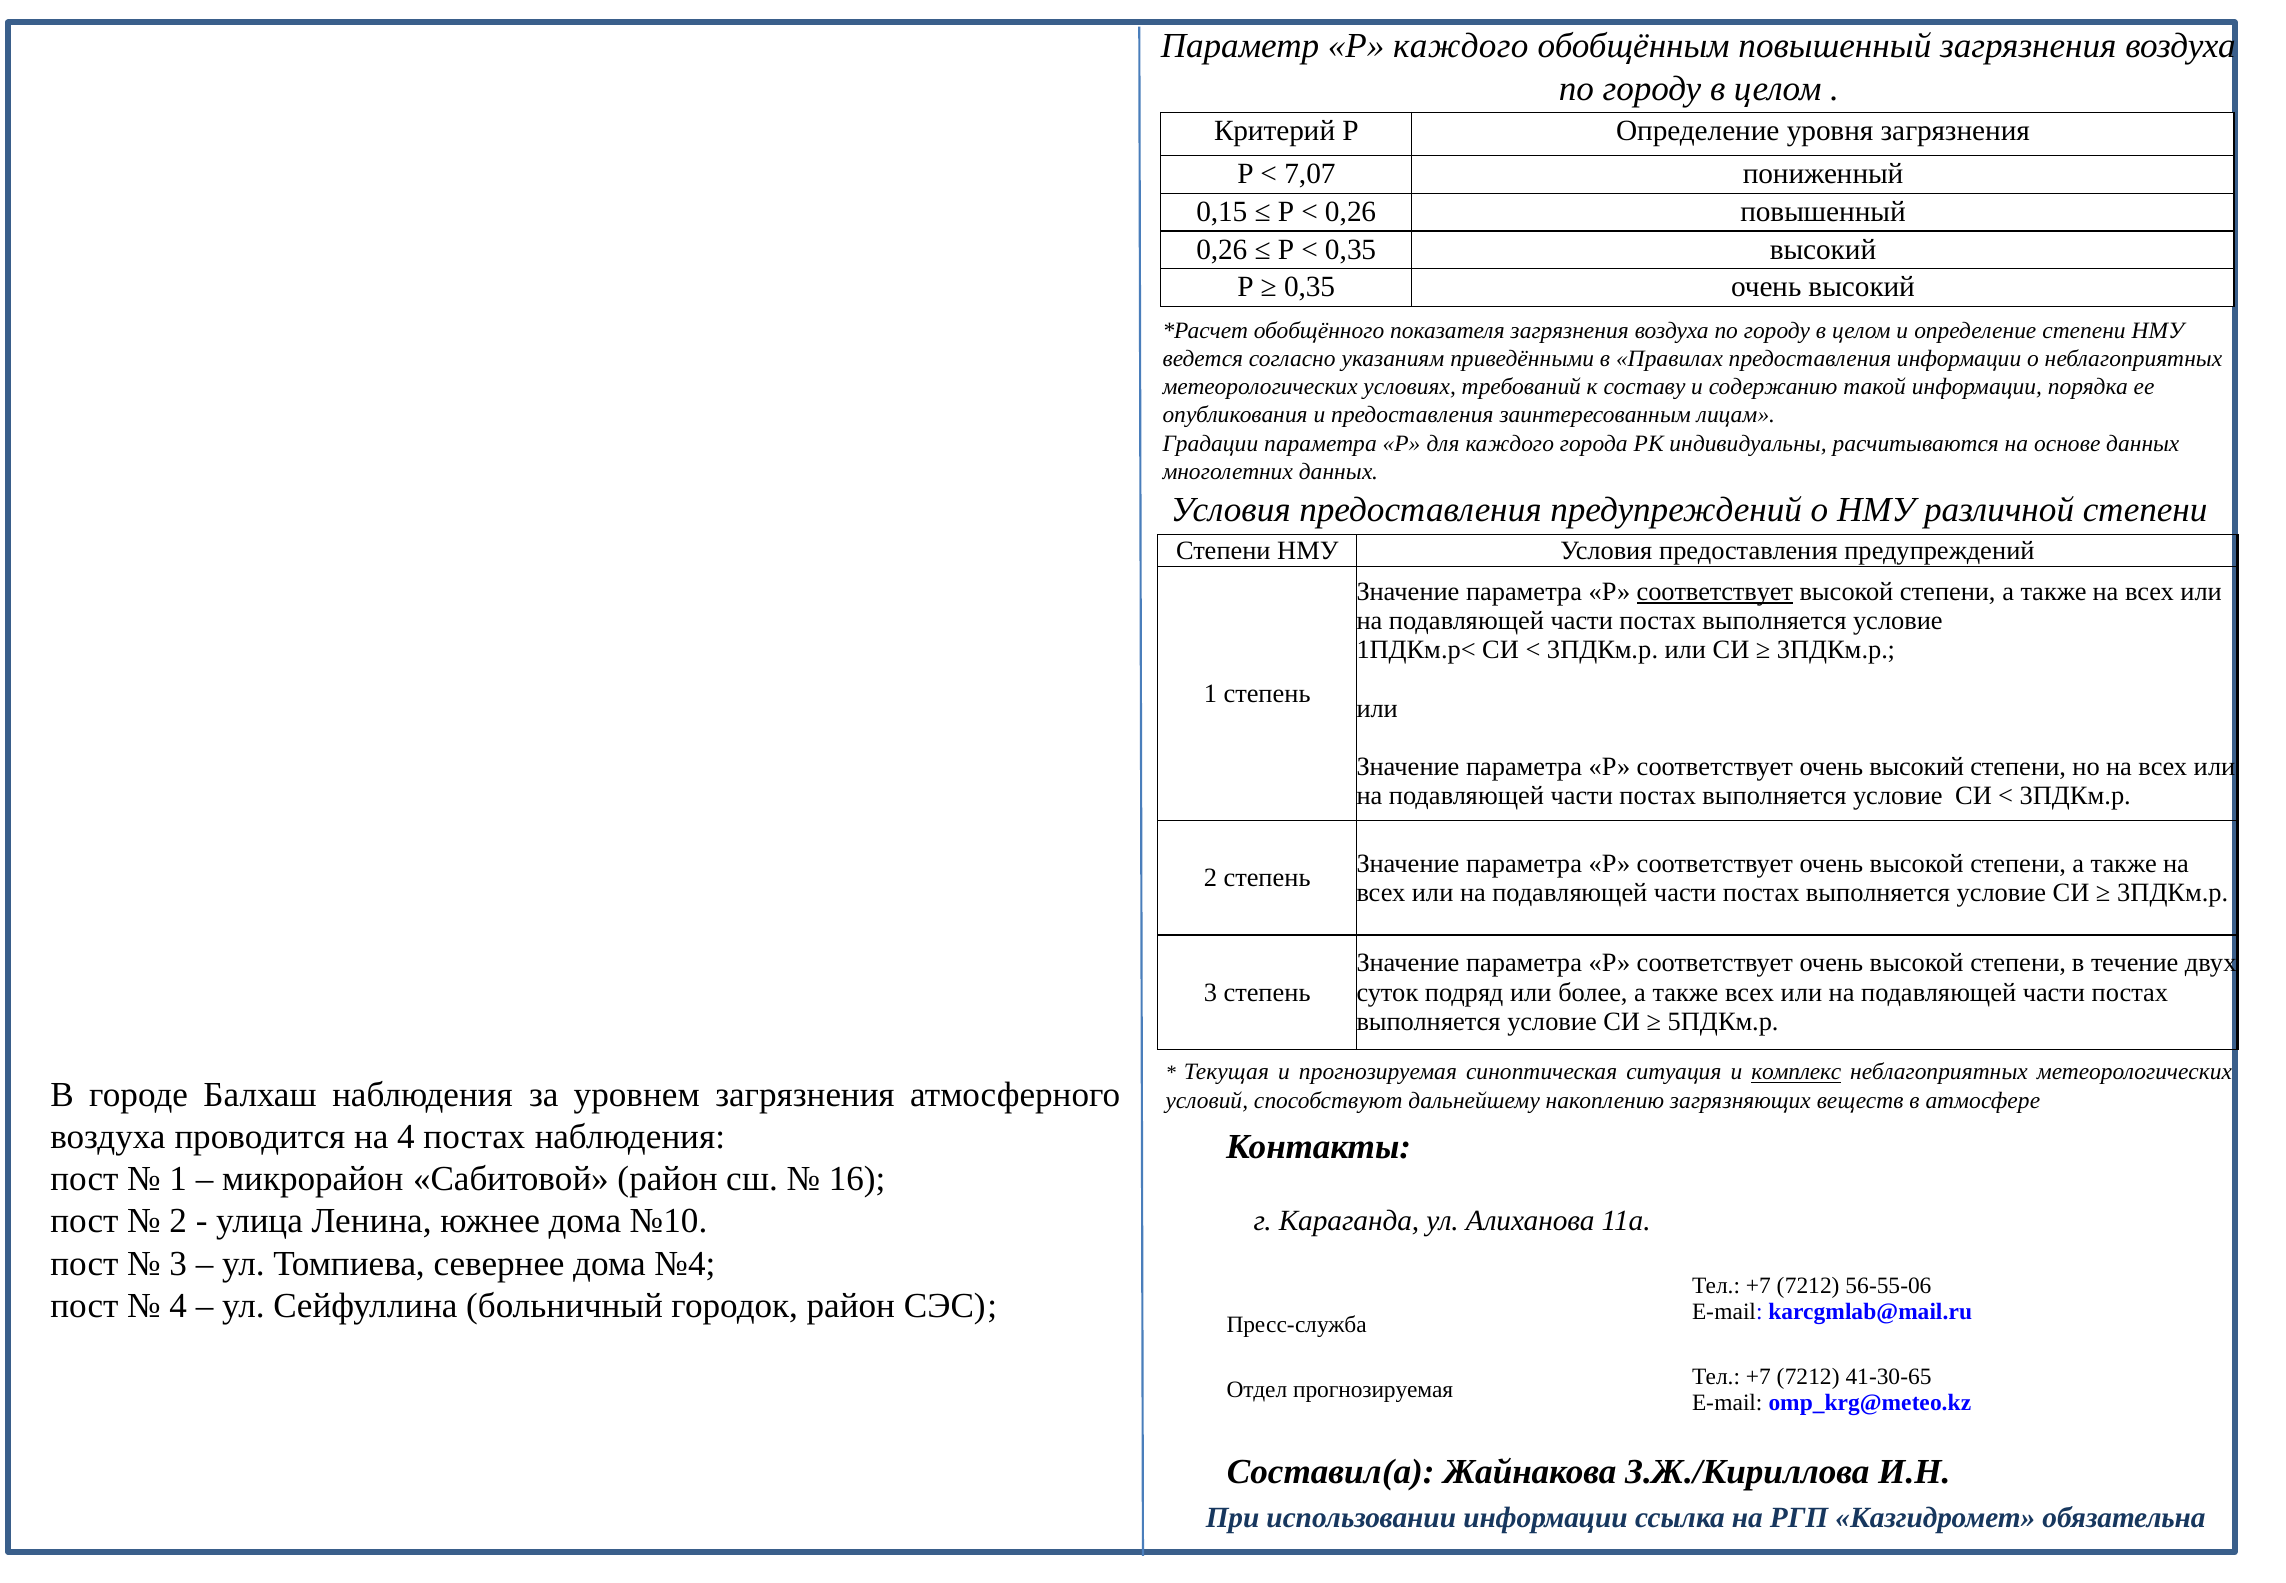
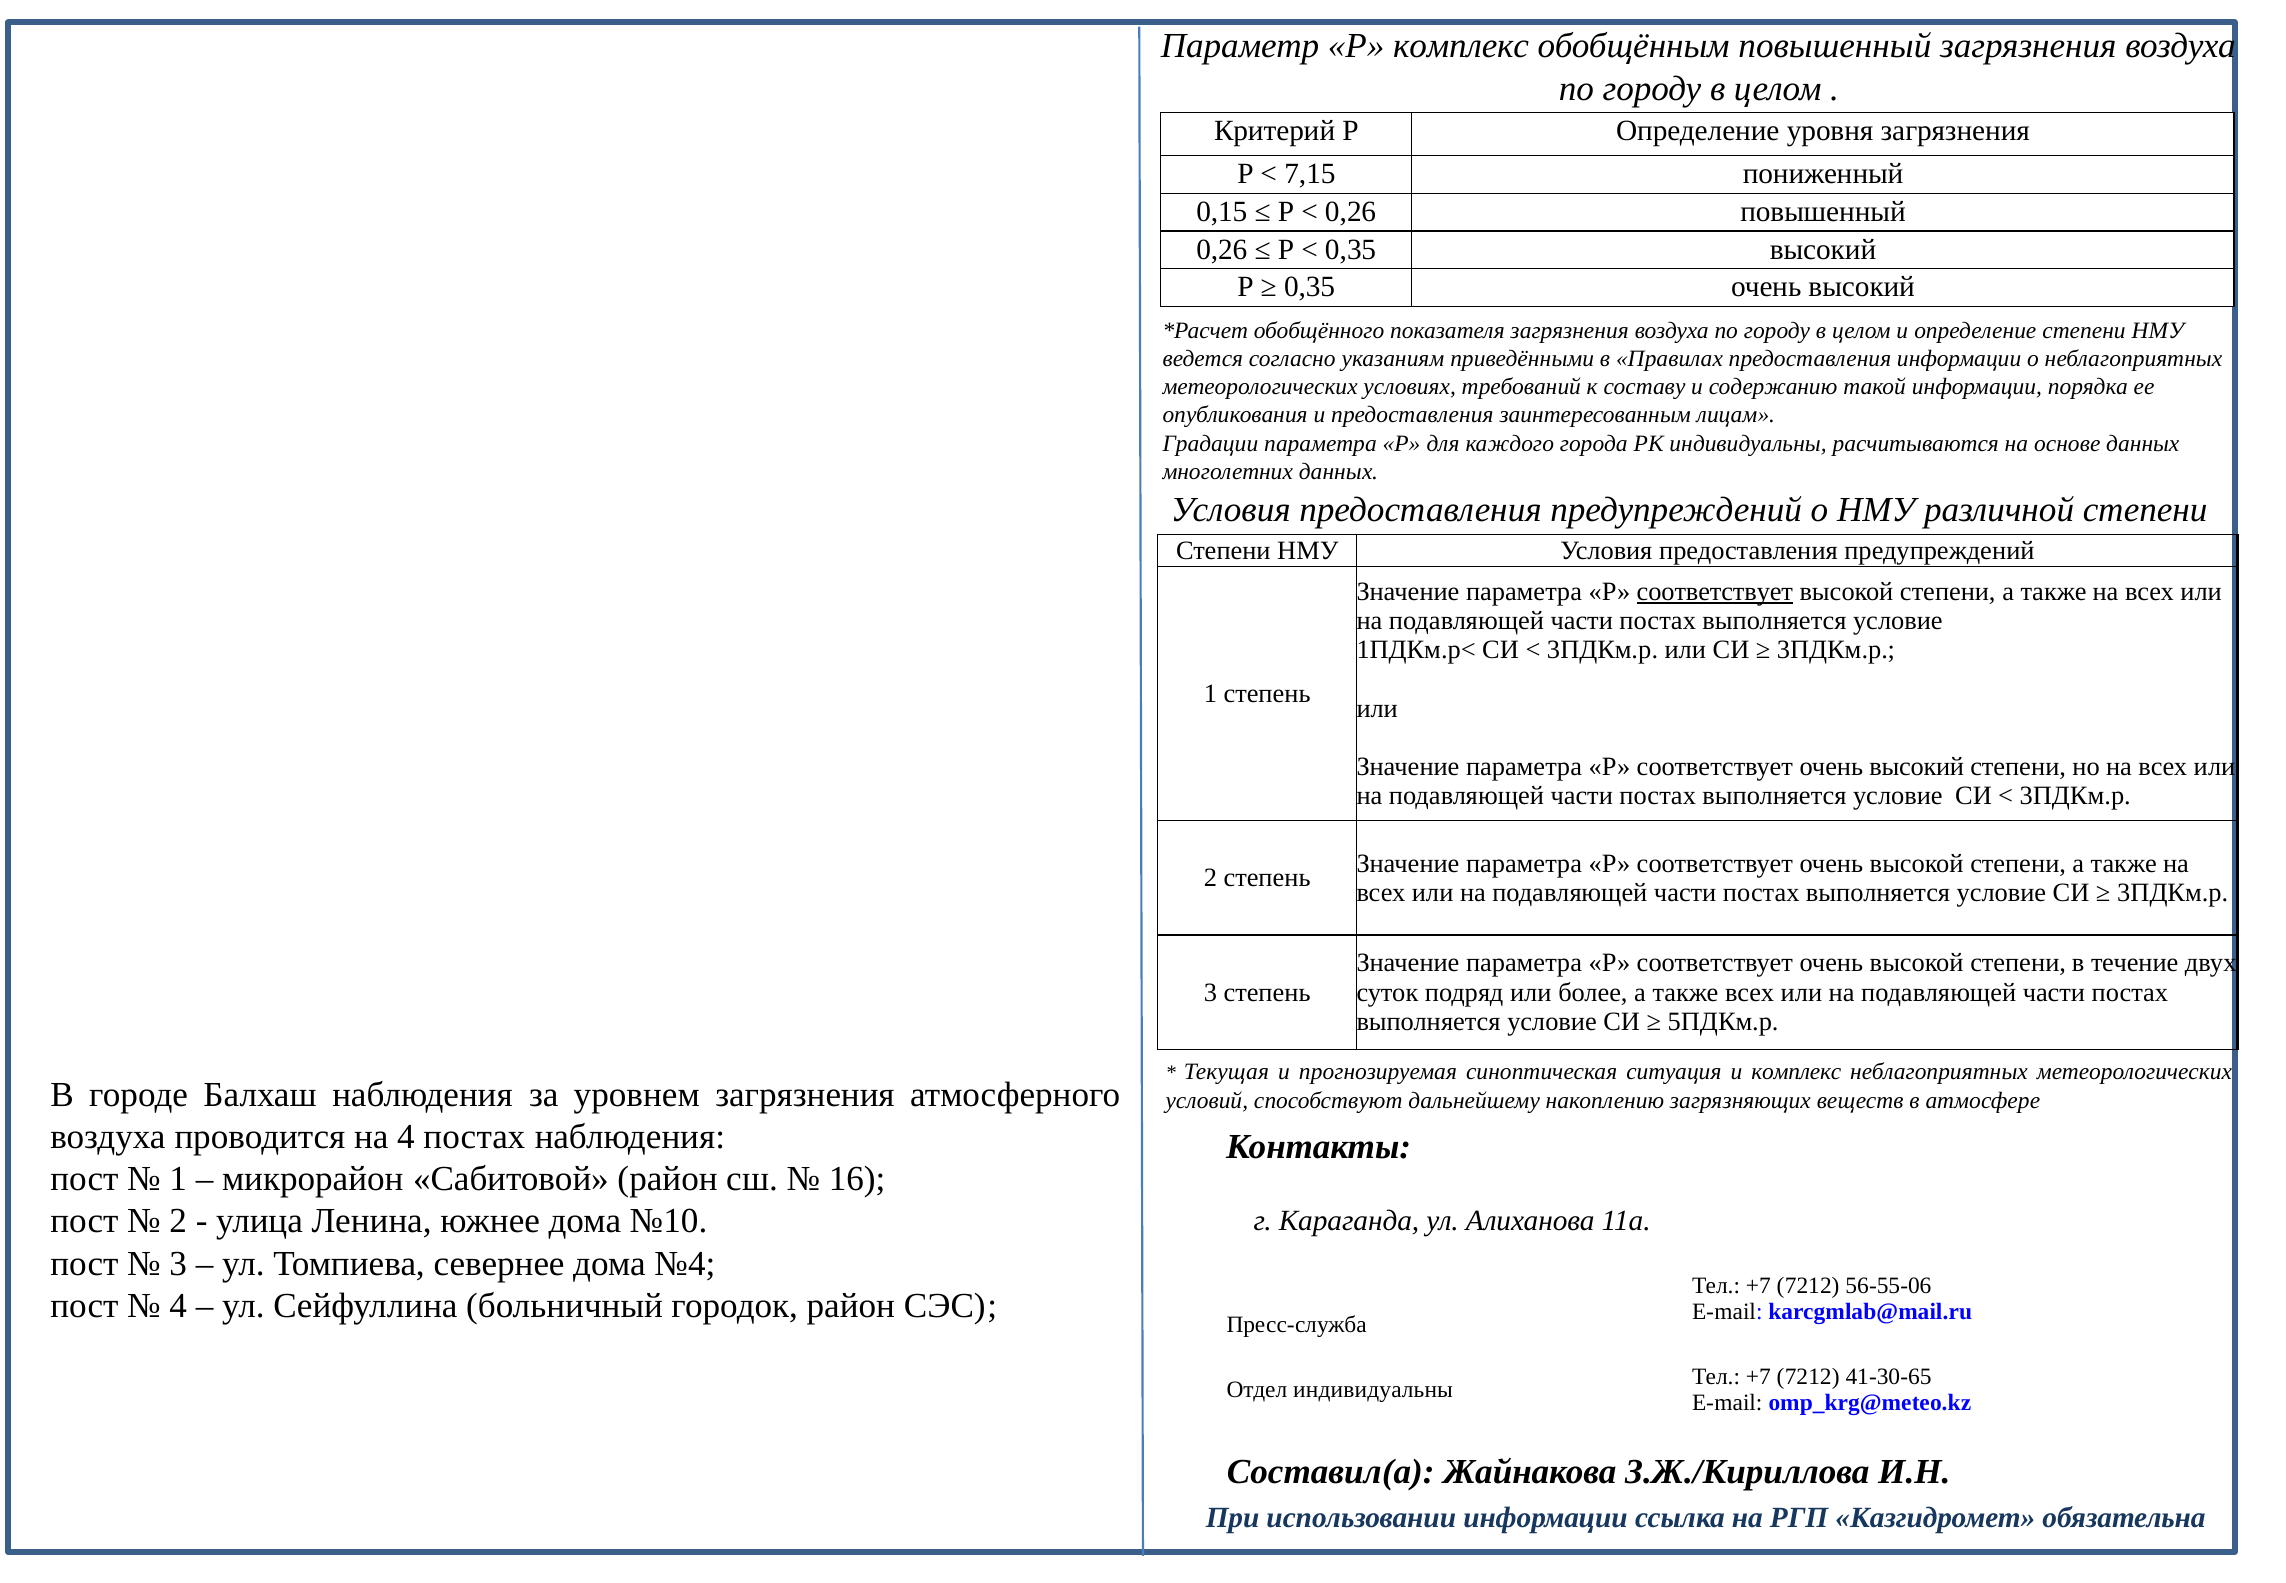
Р каждого: каждого -> комплекс (1461, 46)
7,07: 7,07 -> 7,15 (1310, 174)
комплекс underline: present -> none (1796, 1072)
Отдел прогнозируемая: прогнозируемая -> индивидуальны (1373, 1390)
